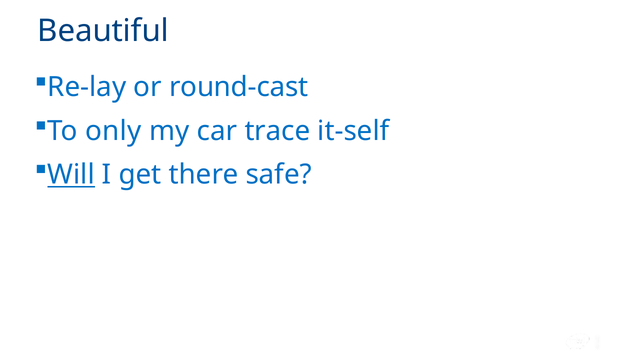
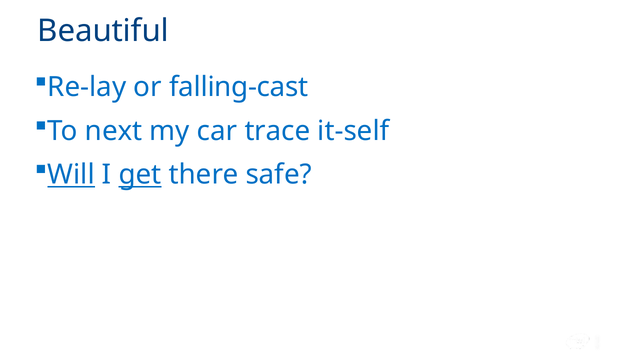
round-cast: round-cast -> falling-cast (239, 87)
only: only -> next (114, 131)
get underline: none -> present (140, 175)
